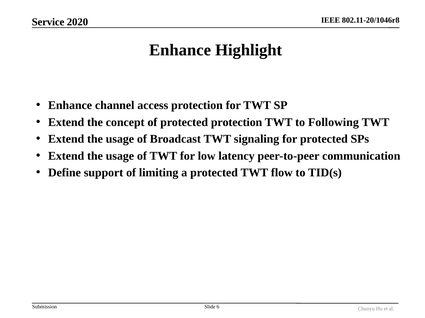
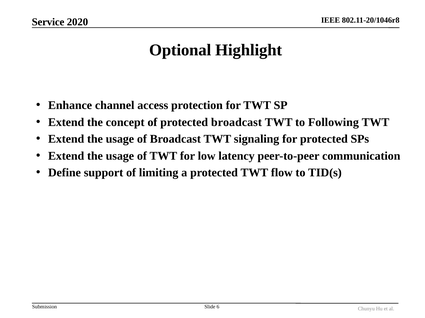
Enhance: Enhance -> Optional (180, 50)
protected protection: protection -> broadcast (236, 123)
